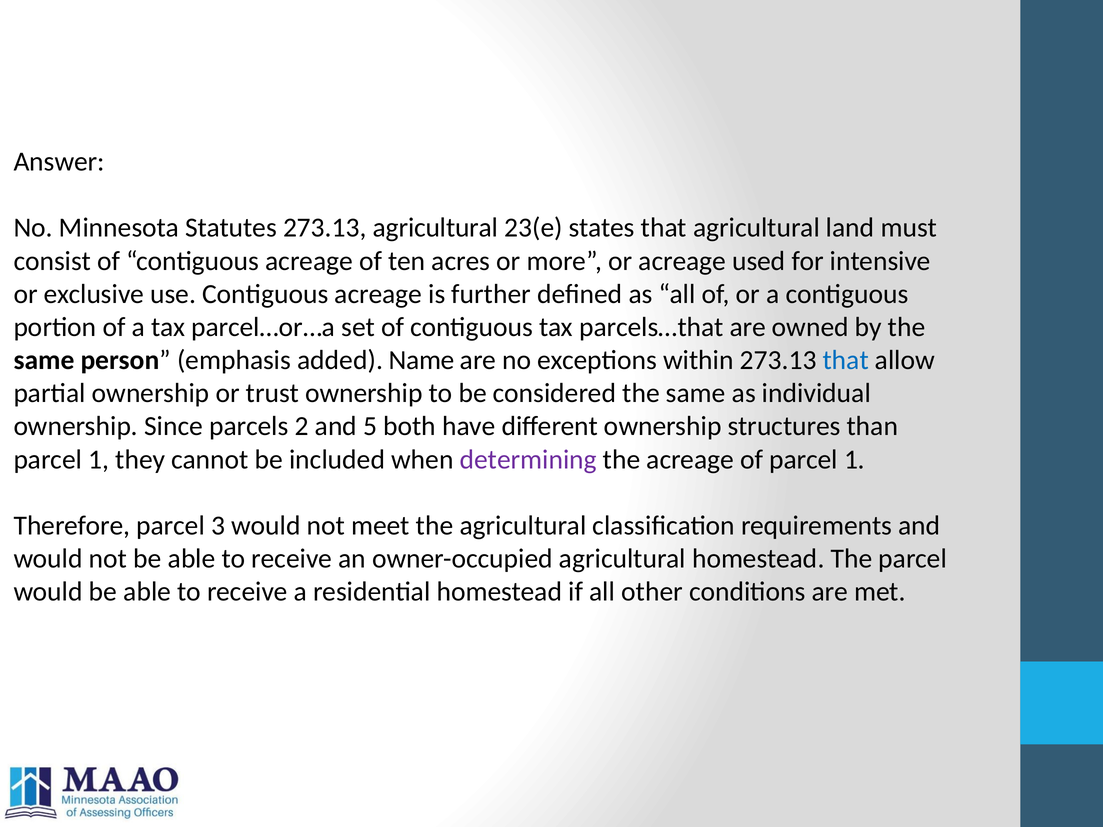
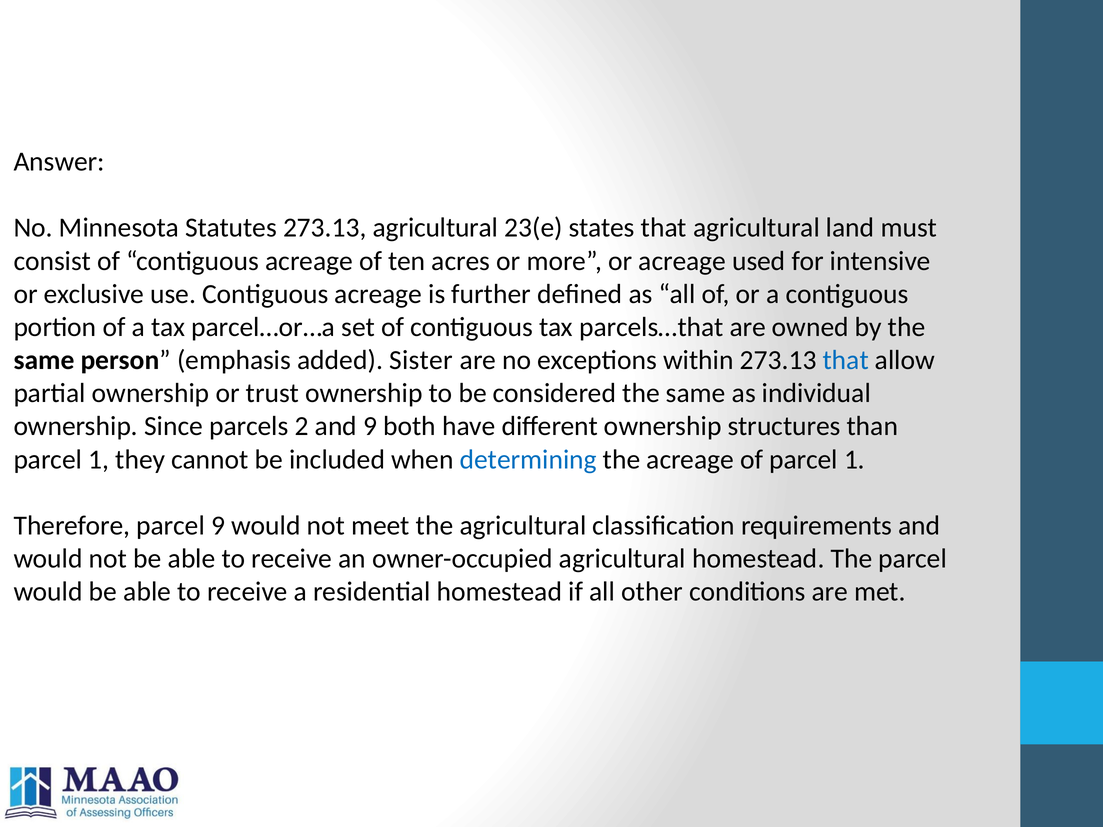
Name: Name -> Sister (421, 360)
and 5: 5 -> 9 (370, 426)
determining colour: purple -> blue (528, 460)
parcel 3: 3 -> 9 (218, 526)
